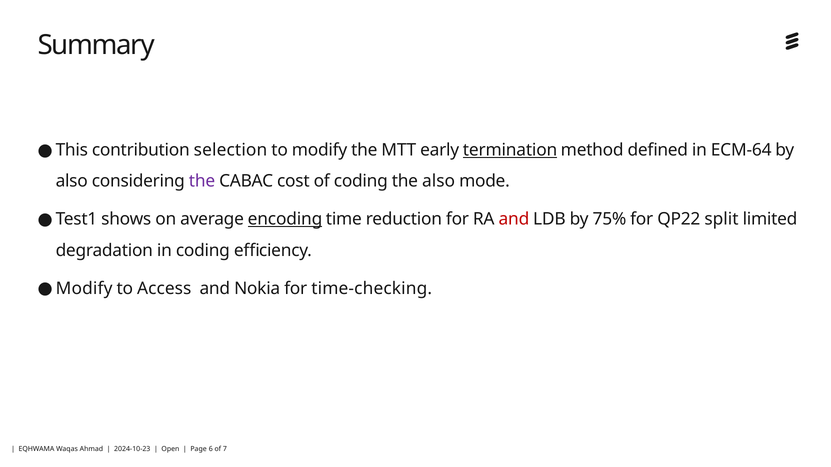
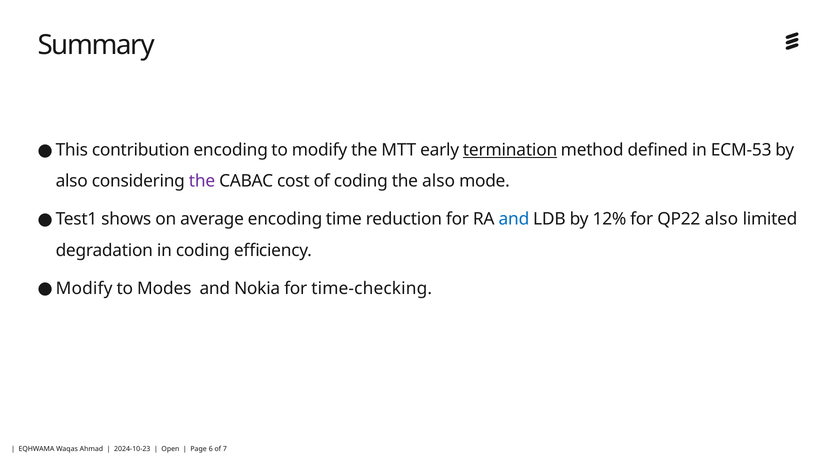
contribution selection: selection -> encoding (231, 150)
ECM-64: ECM-64 -> ECM-53 (741, 150)
encoding underline: present -> none (285, 219)
and colour: red -> blue (514, 219)
75%: 75% -> 12% (609, 219)
QP22 split: split -> also (721, 219)
Access: Access -> Modes (164, 289)
